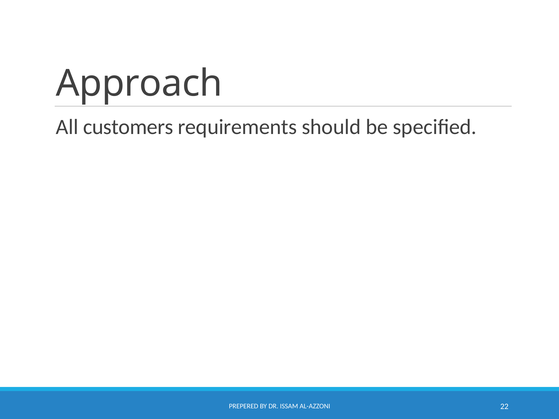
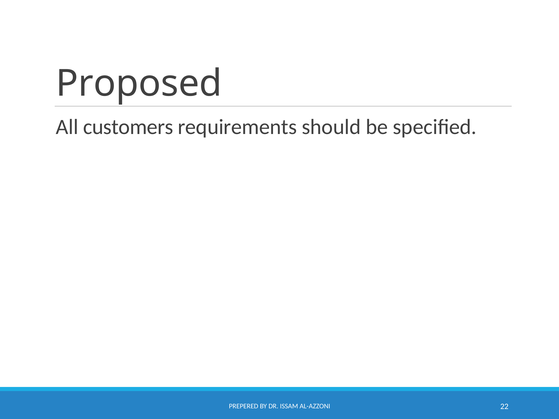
Approach: Approach -> Proposed (139, 84)
